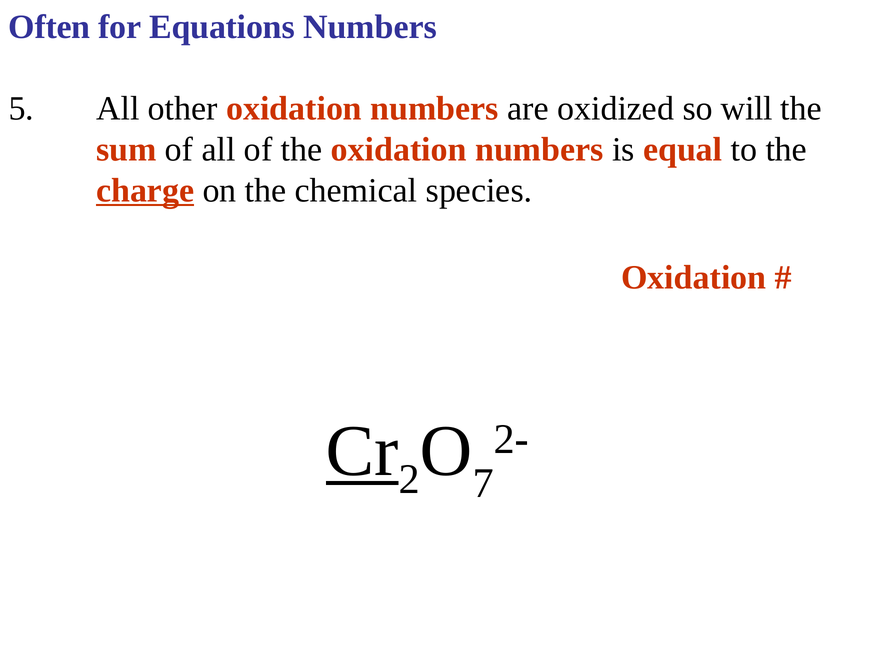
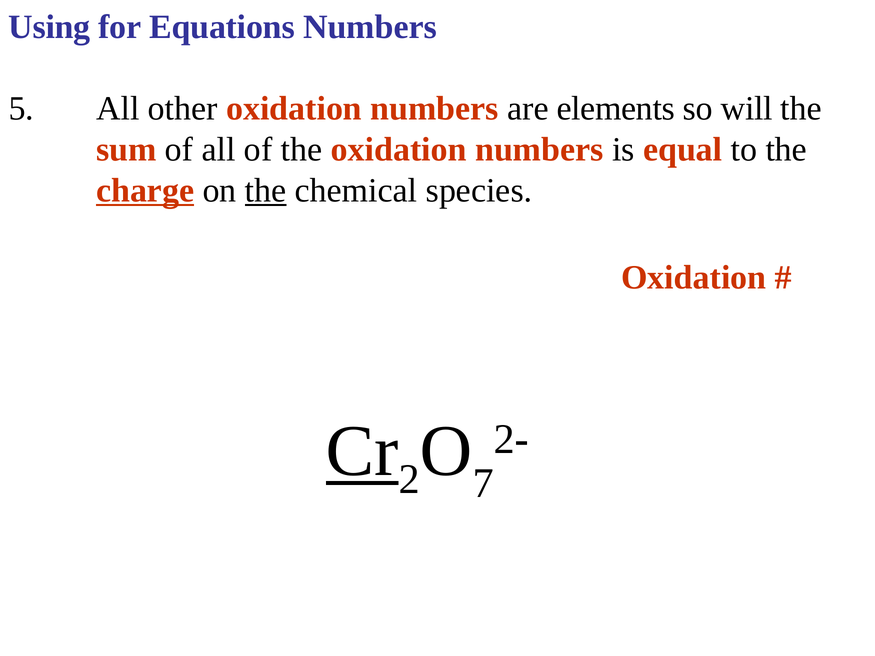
Often: Often -> Using (49, 27)
oxidized: oxidized -> elements (616, 109)
the underline: none -> present (266, 191)
